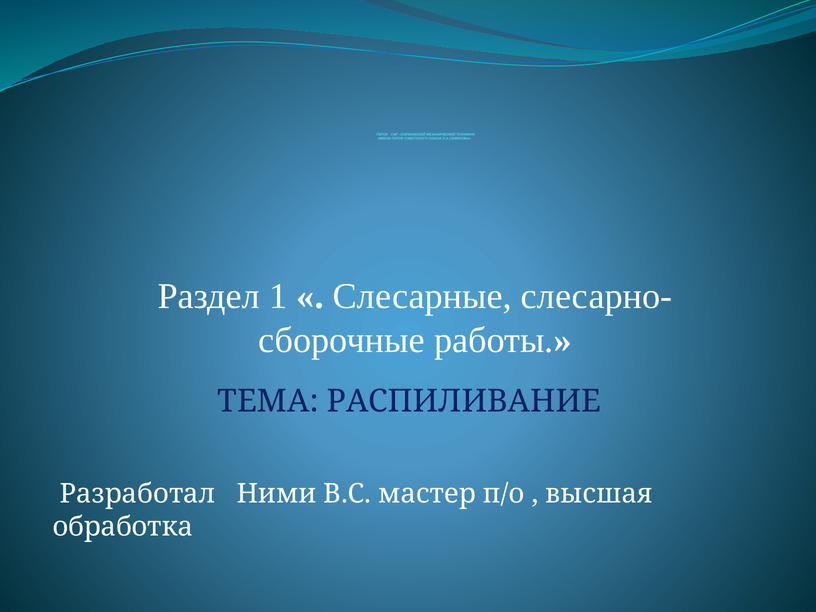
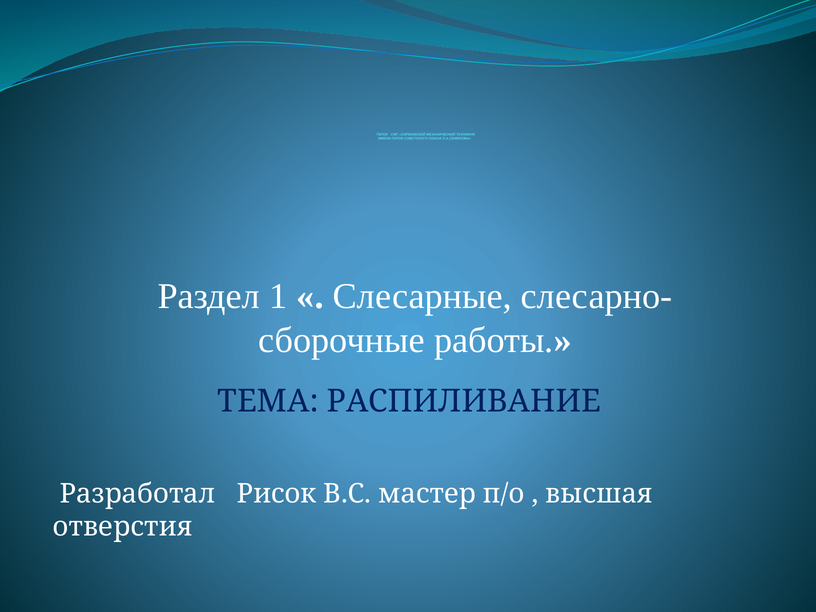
Ними: Ними -> Рисок (277, 494)
обработка: обработка -> отверстия (123, 527)
